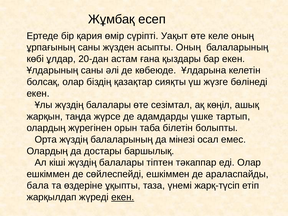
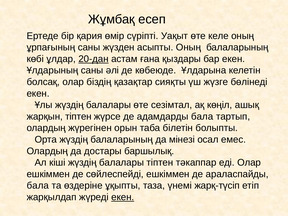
20-дан underline: none -> present (94, 59)
жарқын таңда: таңда -> тіптен (78, 117)
адамдарды үшке: үшке -> бала (202, 117)
